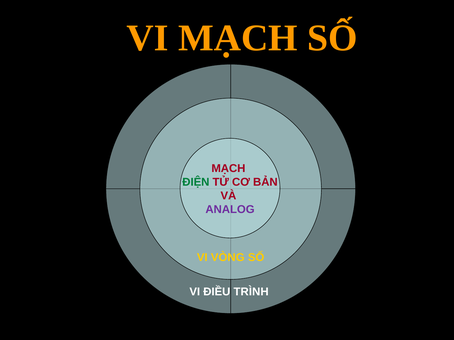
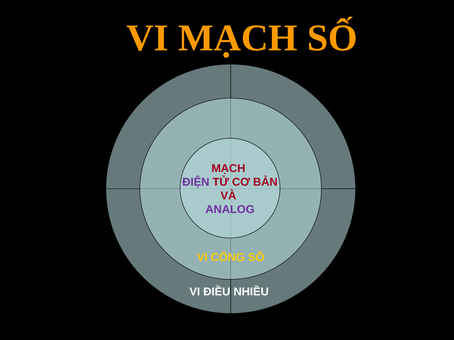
ĐIỆN colour: green -> purple (196, 182)
VÒNG: VÒNG -> CỔNG (228, 258)
TRÌNH: TRÌNH -> NHIỀU (251, 292)
